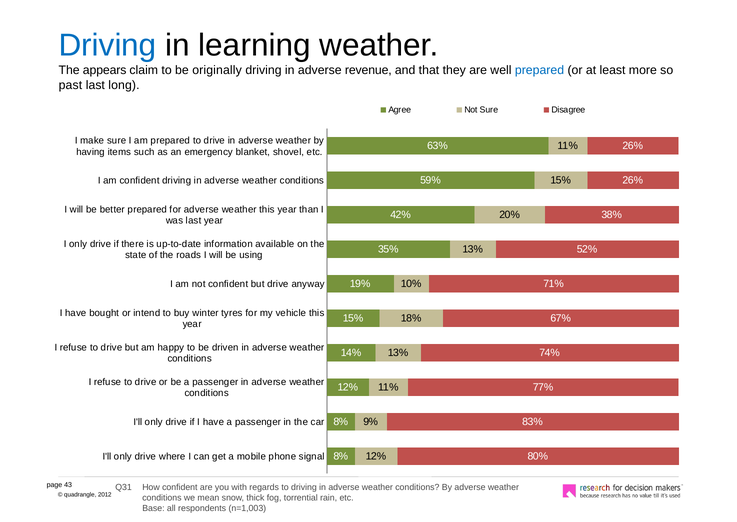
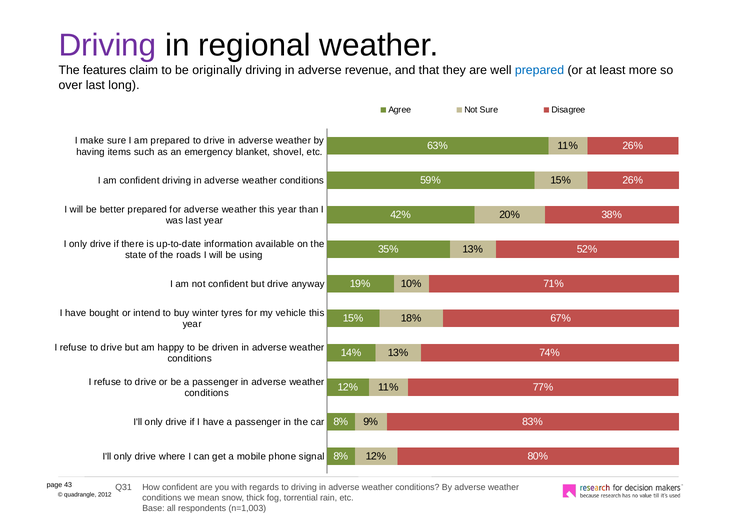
Driving colour: blue -> purple (108, 45)
learning: learning -> regional (255, 45)
appears: appears -> features (105, 70)
past: past -> over (70, 85)
